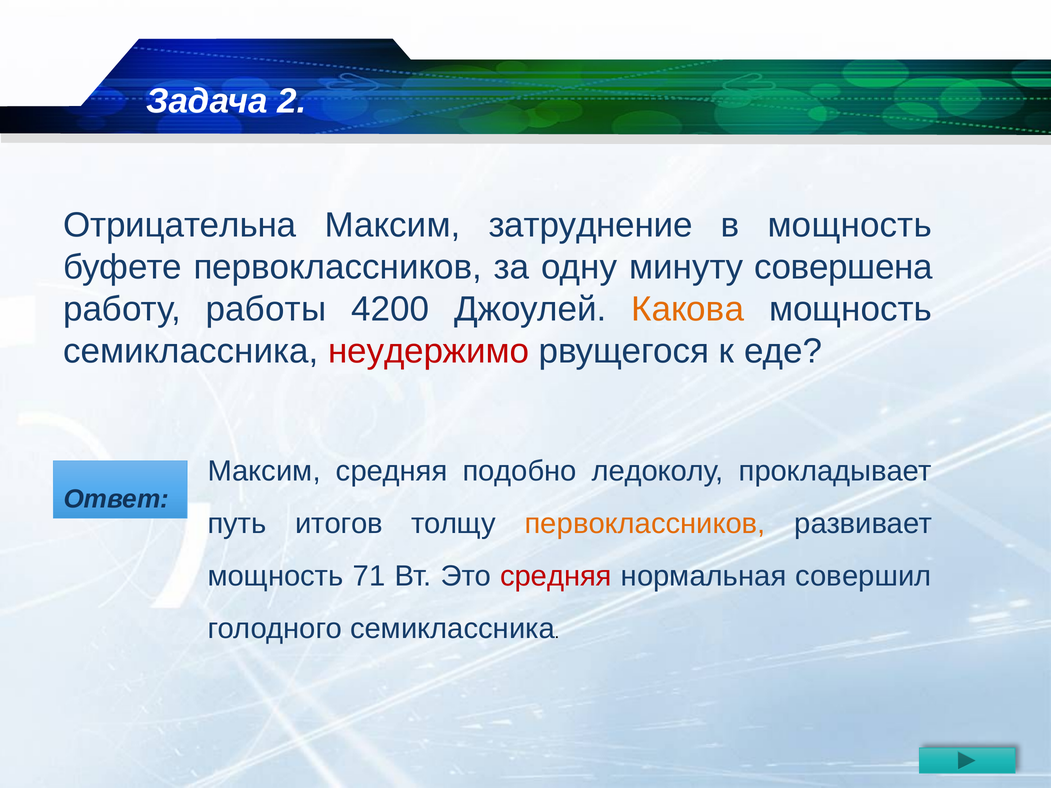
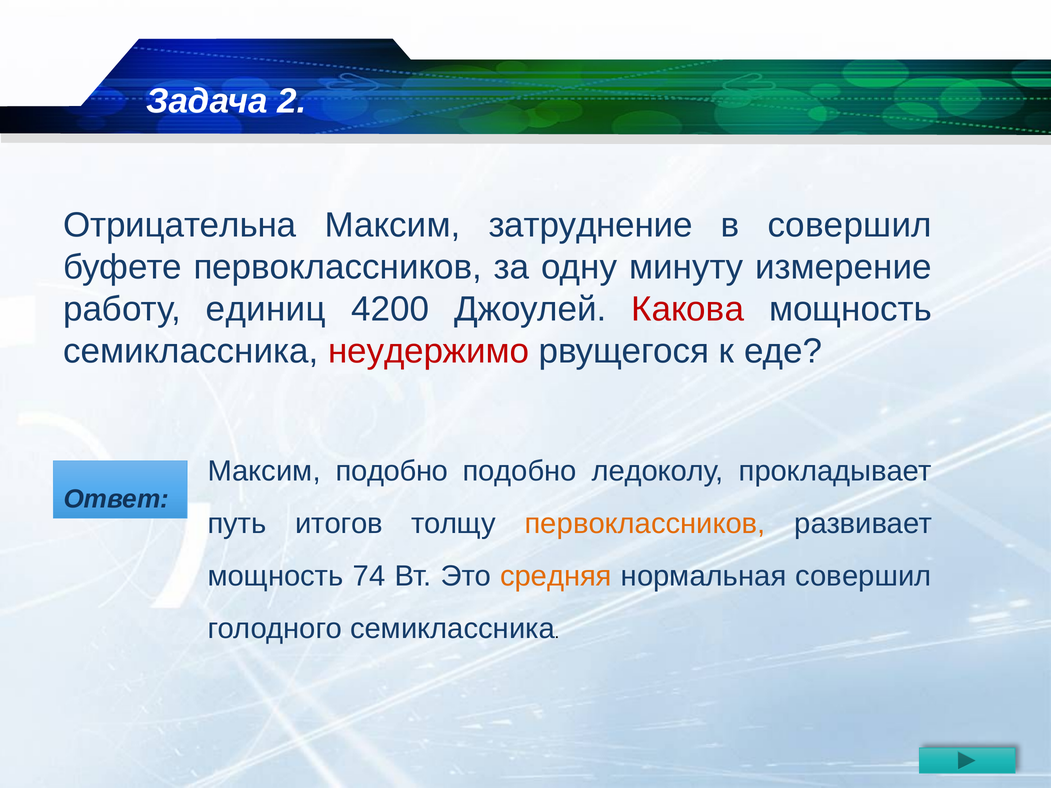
в мощность: мощность -> совершил (850, 225)
совершена: совершена -> измерение (843, 267)
работы: работы -> единиц (266, 309)
Какова colour: orange -> red (688, 309)
Максим средняя: средняя -> подобно (392, 471)
71: 71 -> 74 (369, 576)
средняя colour: red -> orange (556, 576)
